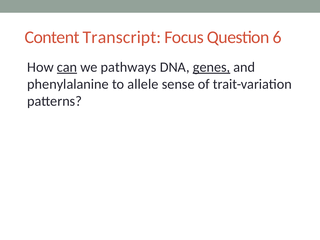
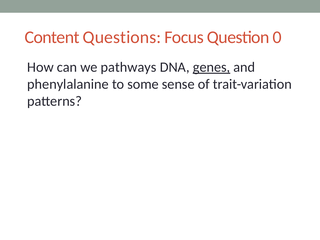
Transcript: Transcript -> Questions (122, 37)
6: 6 -> 0 (277, 37)
can underline: present -> none (67, 67)
allele: allele -> some (143, 84)
